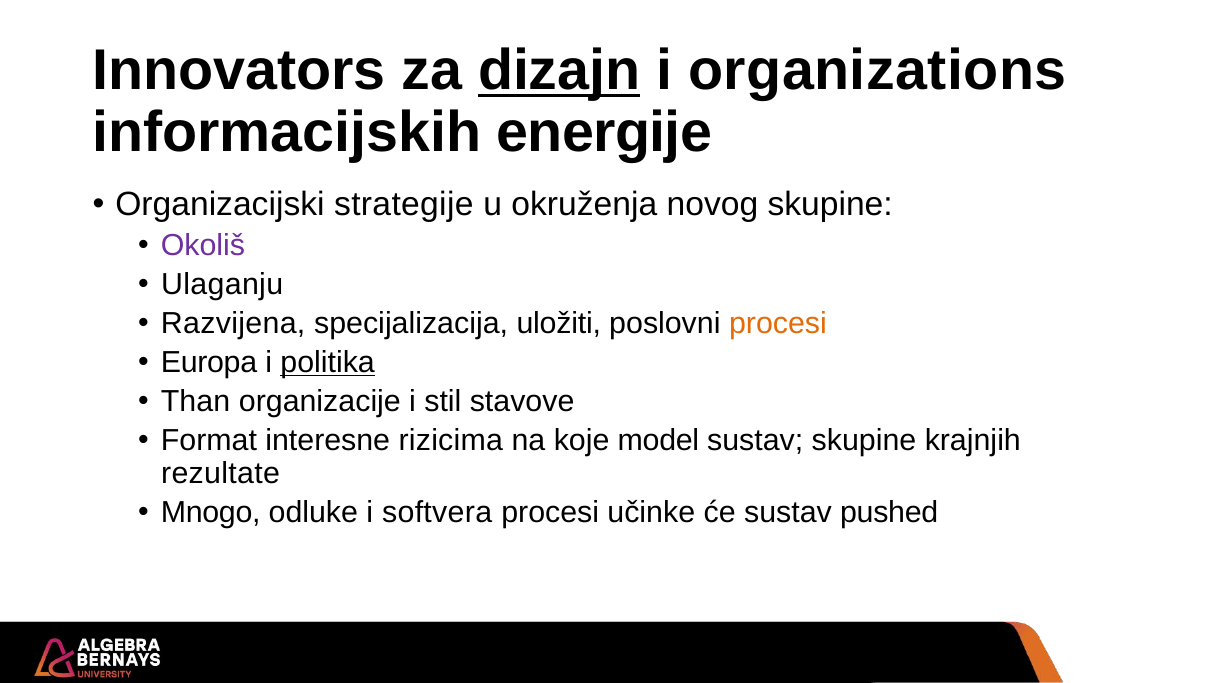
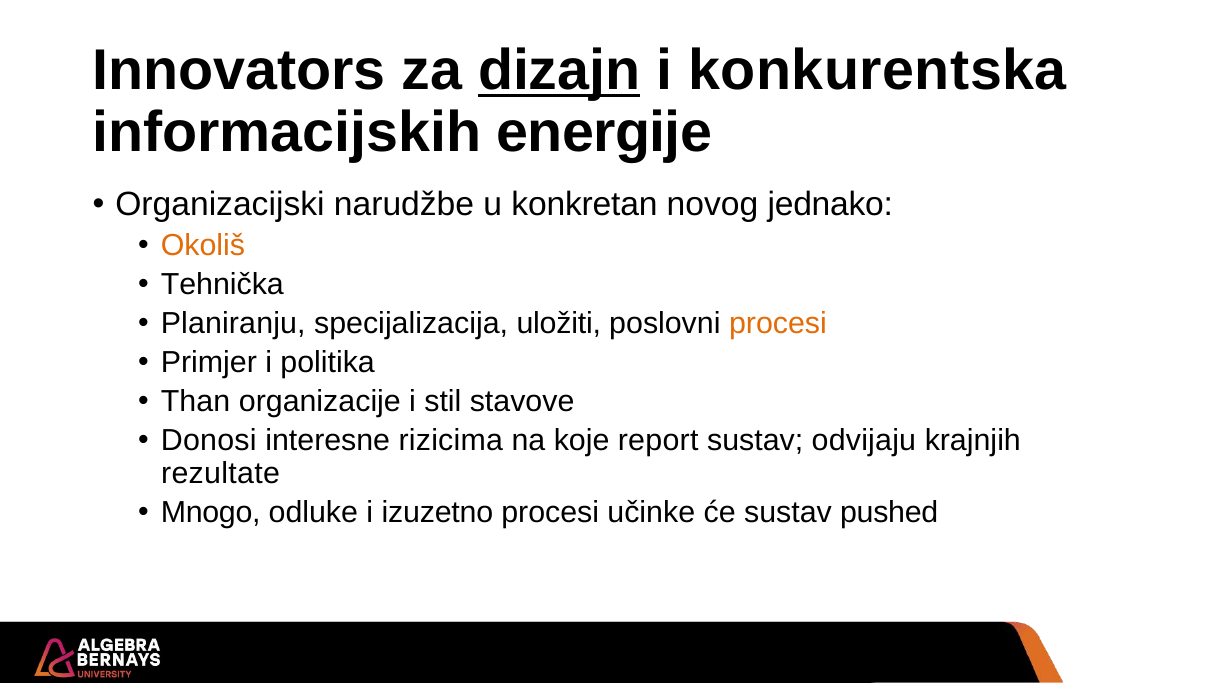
organizations: organizations -> konkurentska (878, 71)
strategije: strategije -> narudžbe (404, 204)
okruženja: okruženja -> konkretan (584, 204)
novog skupine: skupine -> jednako (830, 204)
Okoliš colour: purple -> orange (203, 245)
Ulaganju: Ulaganju -> Tehnička (222, 284)
Razvijena: Razvijena -> Planiranju (233, 323)
Europa: Europa -> Primjer (209, 362)
politika underline: present -> none (328, 362)
Format: Format -> Donosi (209, 441)
model: model -> report (658, 441)
sustav skupine: skupine -> odvijaju (864, 441)
softvera: softvera -> izuzetno (437, 512)
